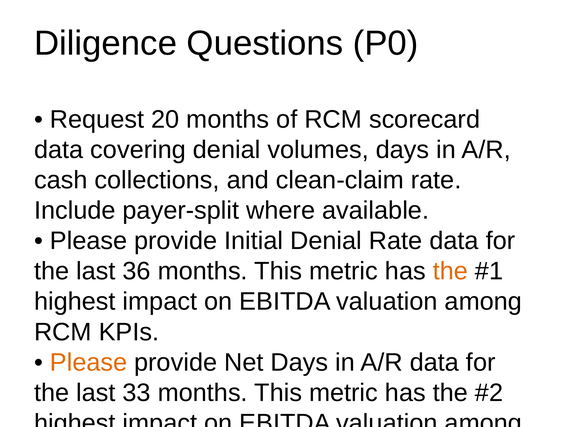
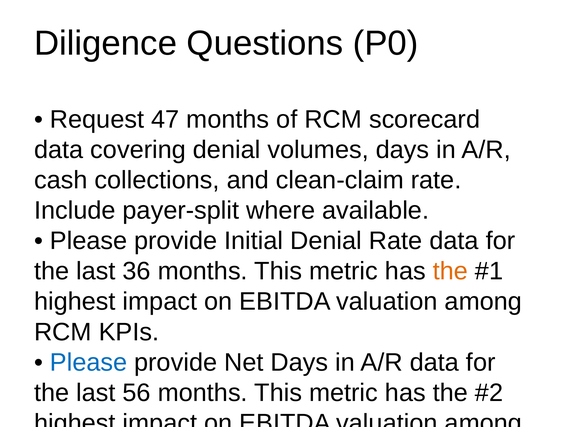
20: 20 -> 47 (165, 119)
Please colour: orange -> blue (89, 362)
33: 33 -> 56 (137, 393)
